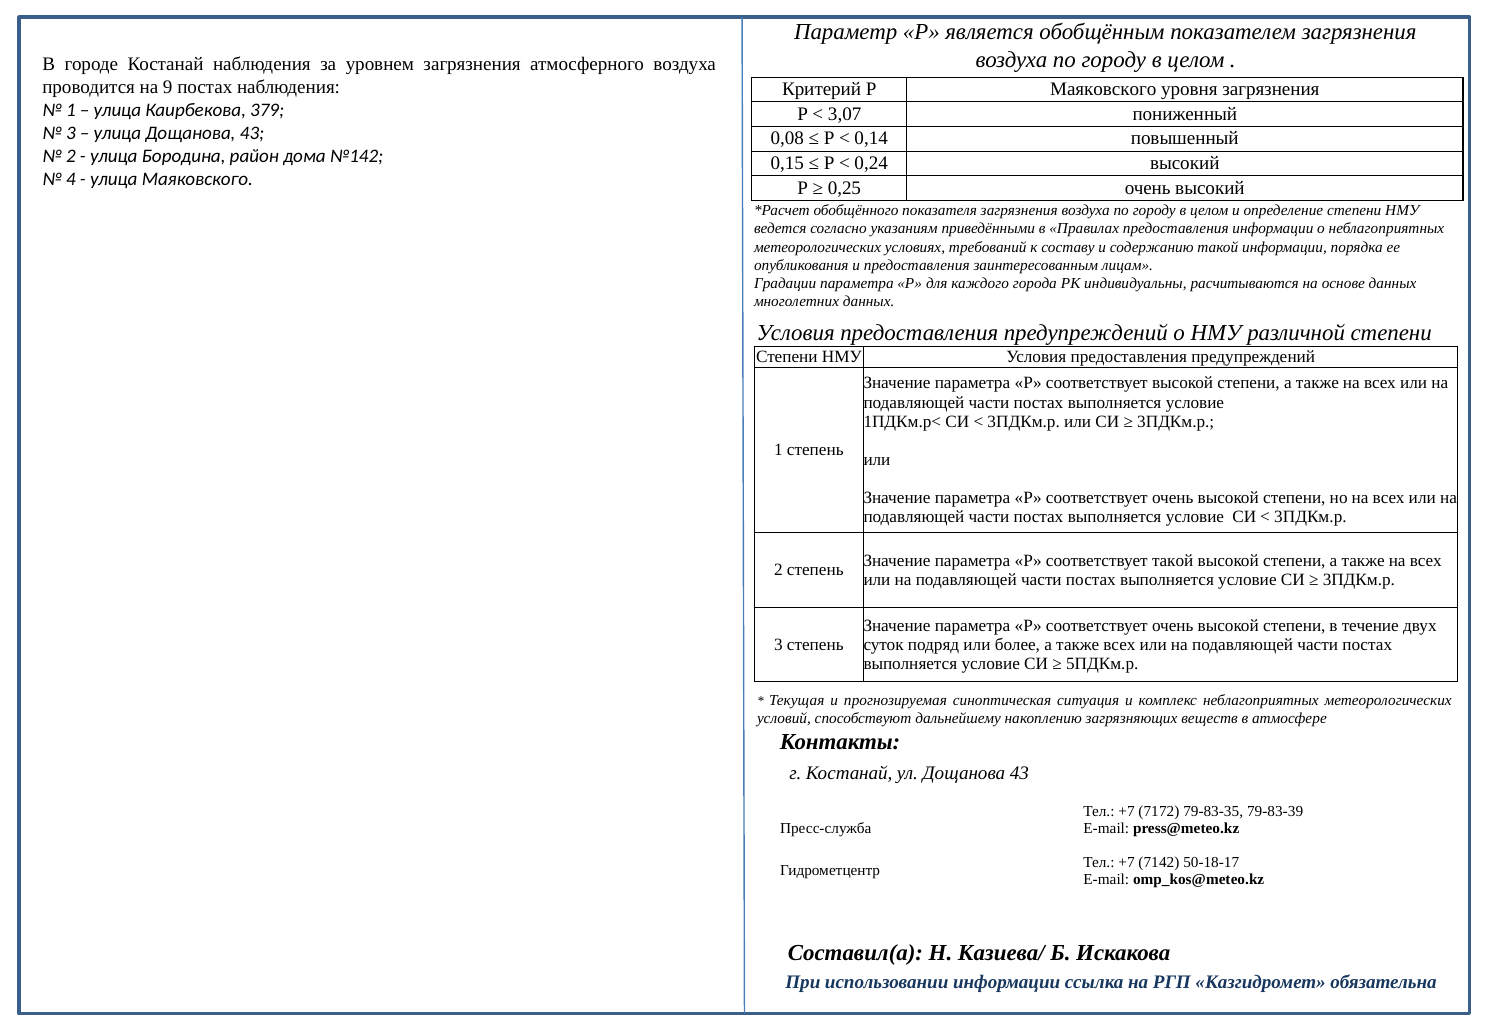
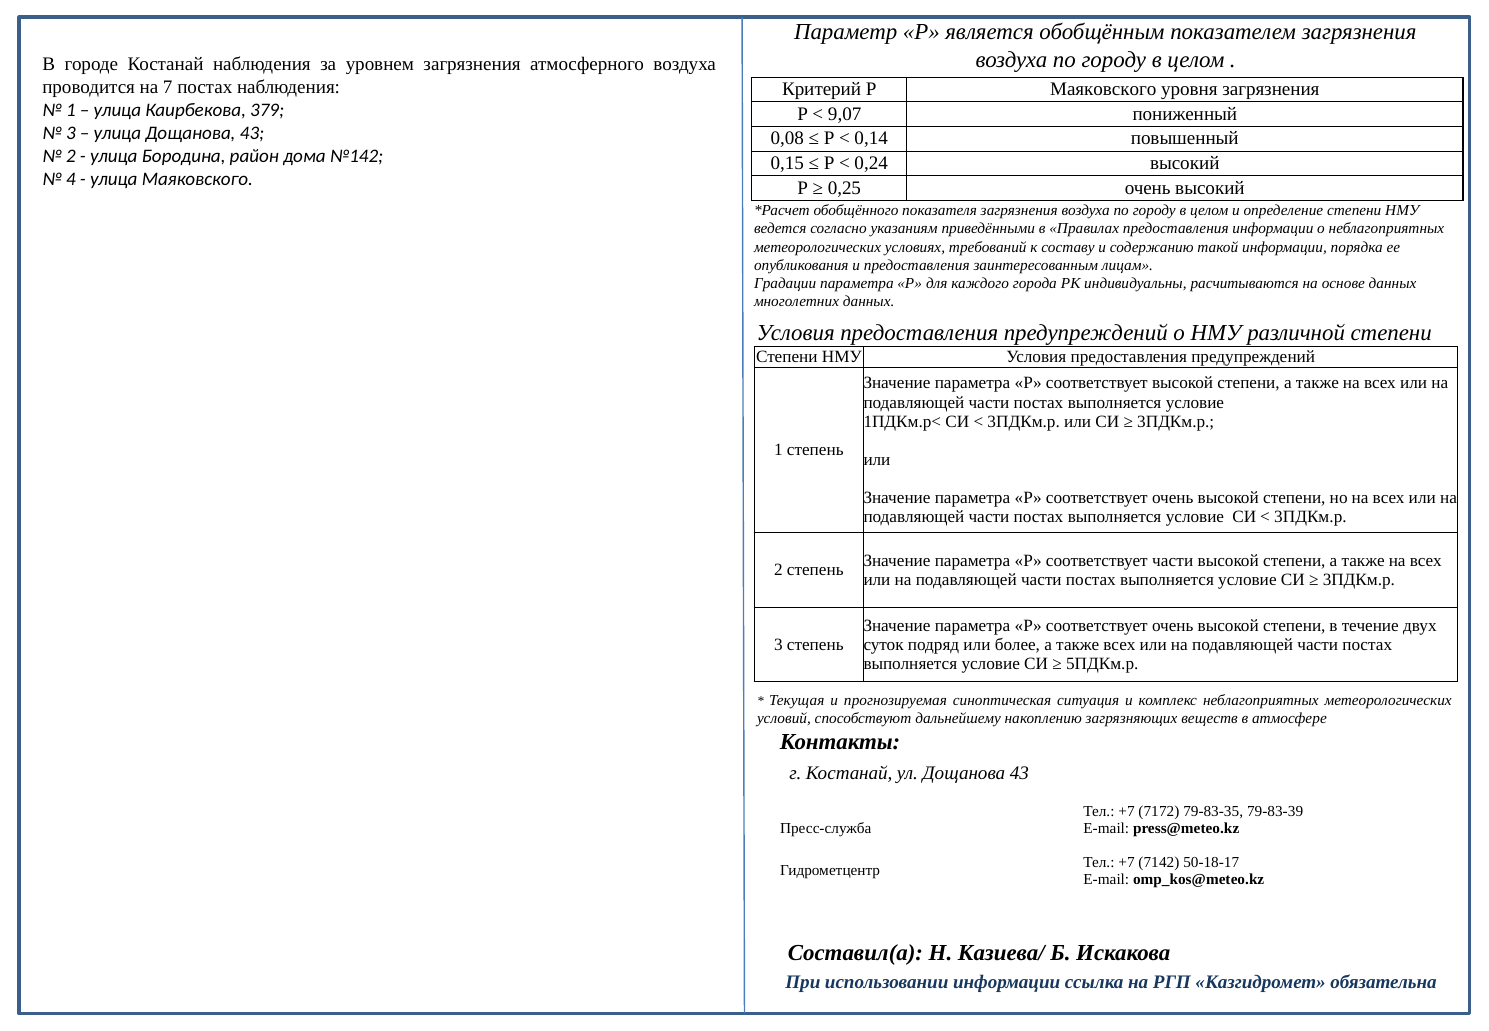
9: 9 -> 7 (168, 87)
3,07: 3,07 -> 9,07 (845, 114)
соответствует такой: такой -> части (1173, 560)
